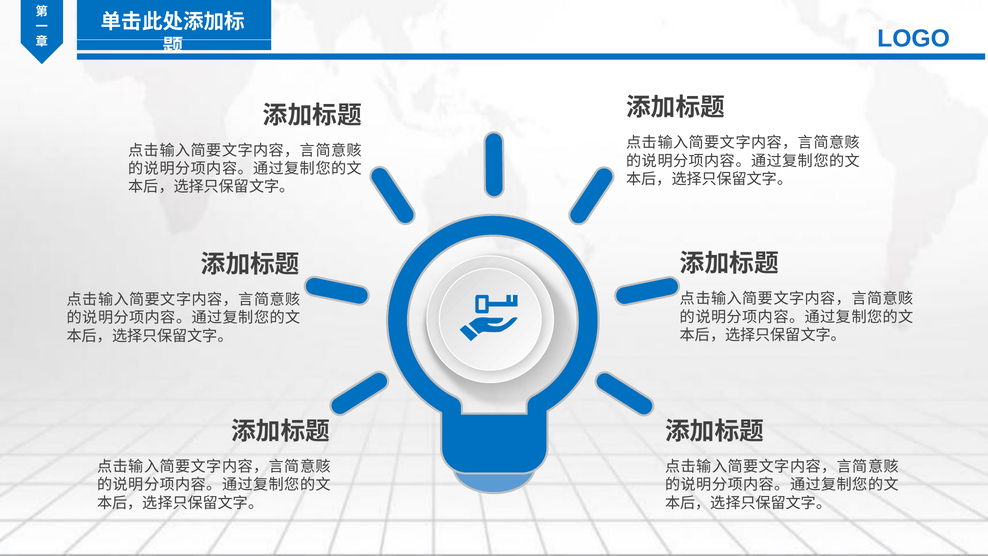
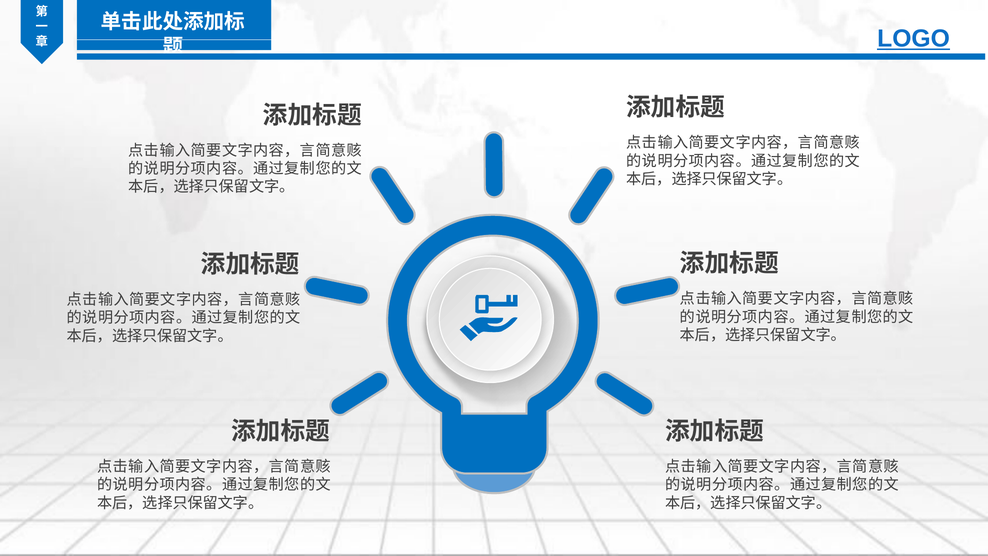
LOGO underline: none -> present (914, 39)
